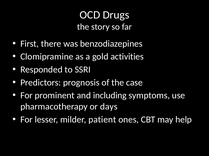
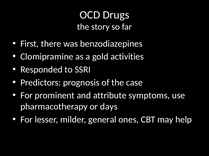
including: including -> attribute (110, 96)
patient: patient -> general (102, 120)
